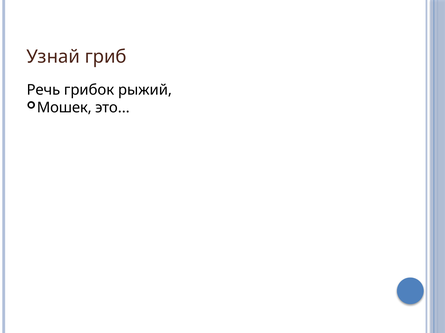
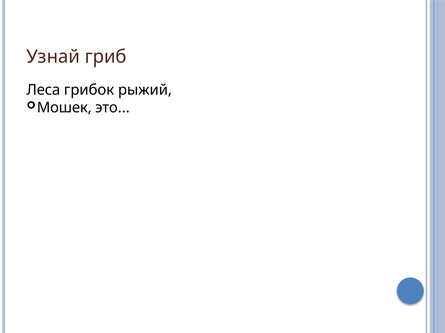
Речь: Речь -> Леса (43, 90)
